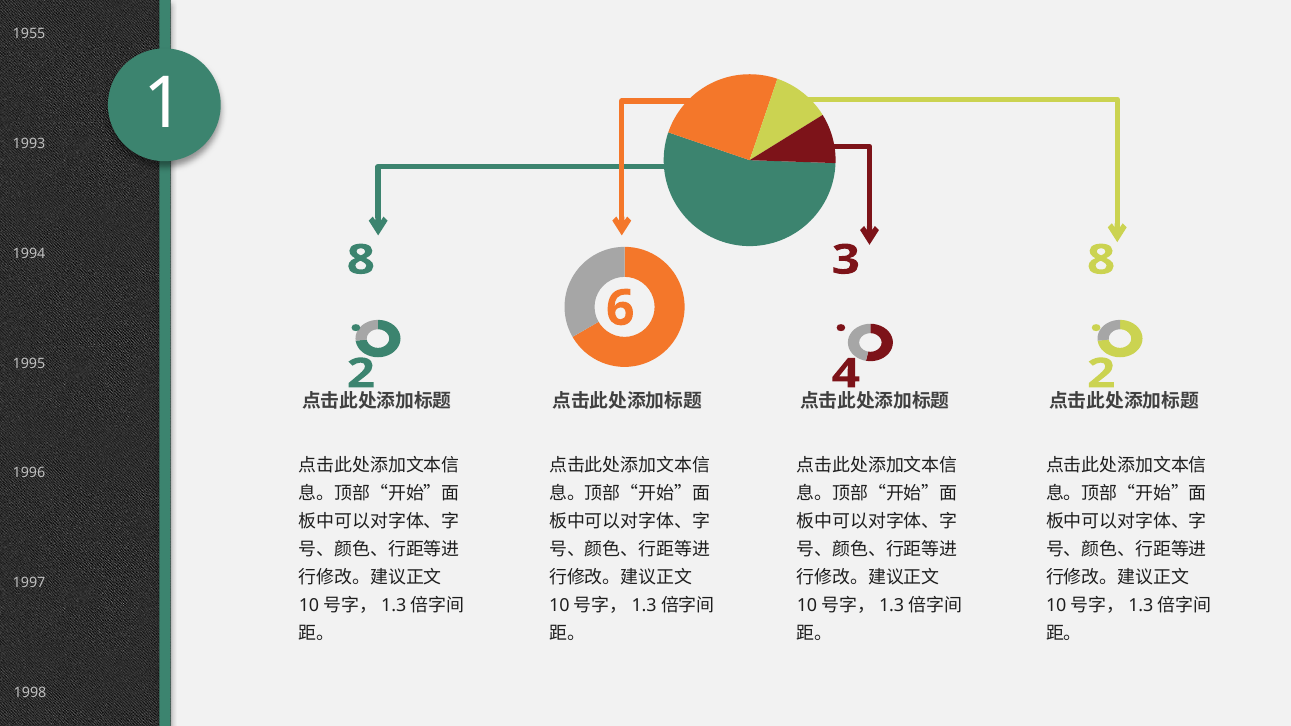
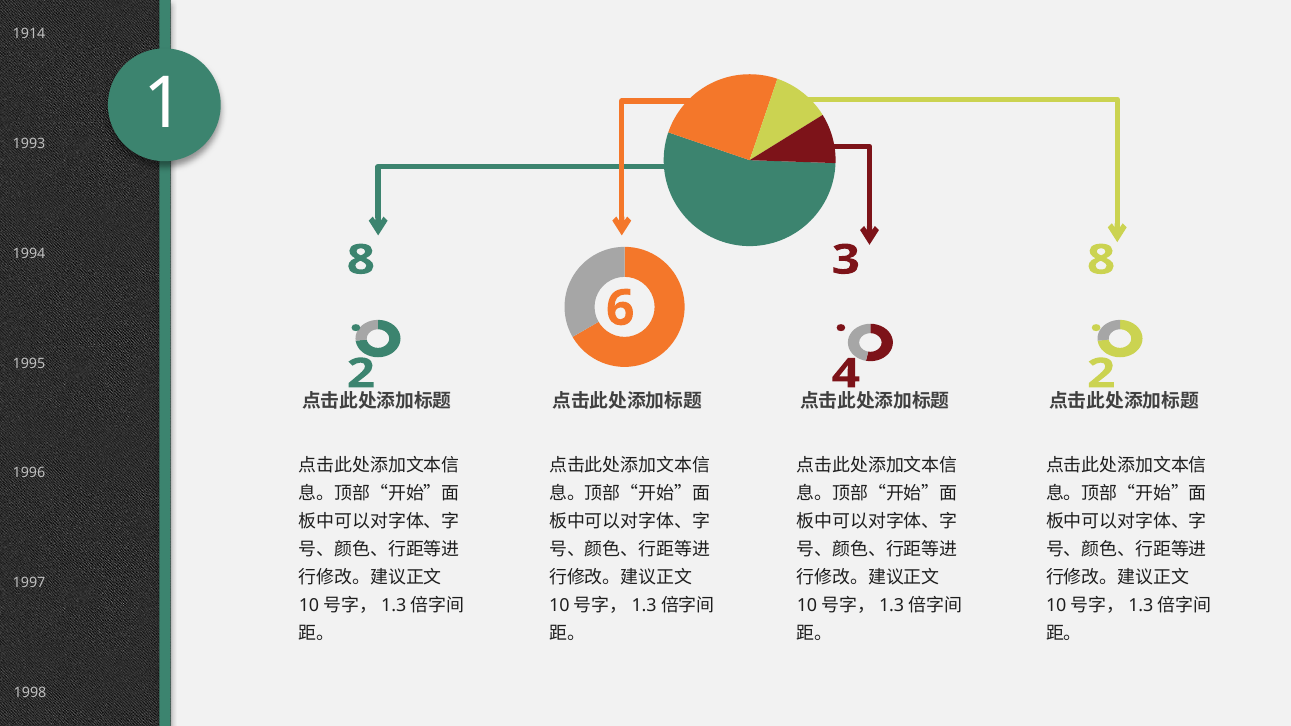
1955: 1955 -> 1914 (29, 34)
